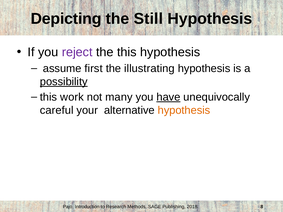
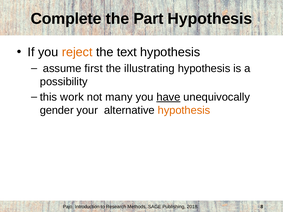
Depicting: Depicting -> Complete (66, 19)
Still: Still -> Part (148, 19)
reject colour: purple -> orange (77, 52)
the this: this -> text (127, 52)
possibility underline: present -> none (64, 82)
careful: careful -> gender (57, 110)
